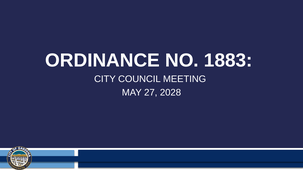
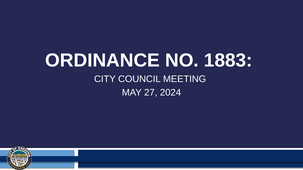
2028: 2028 -> 2024 (170, 93)
